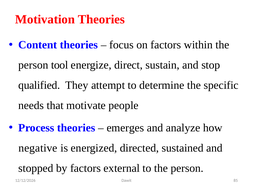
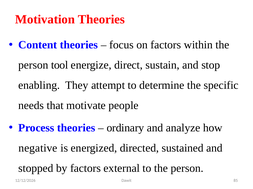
qualified: qualified -> enabling (39, 86)
emerges: emerges -> ordinary (125, 128)
